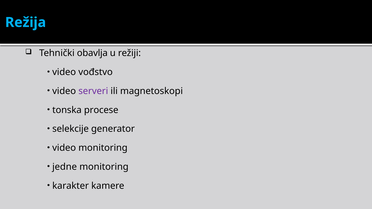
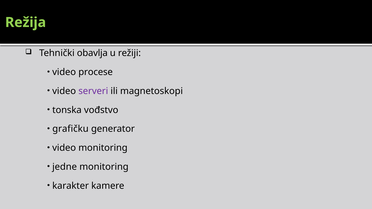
Režija colour: light blue -> light green (26, 22)
vođstvo: vođstvo -> procese (96, 72)
procese: procese -> vođstvo (101, 110)
selekcije: selekcije -> grafičku (70, 129)
